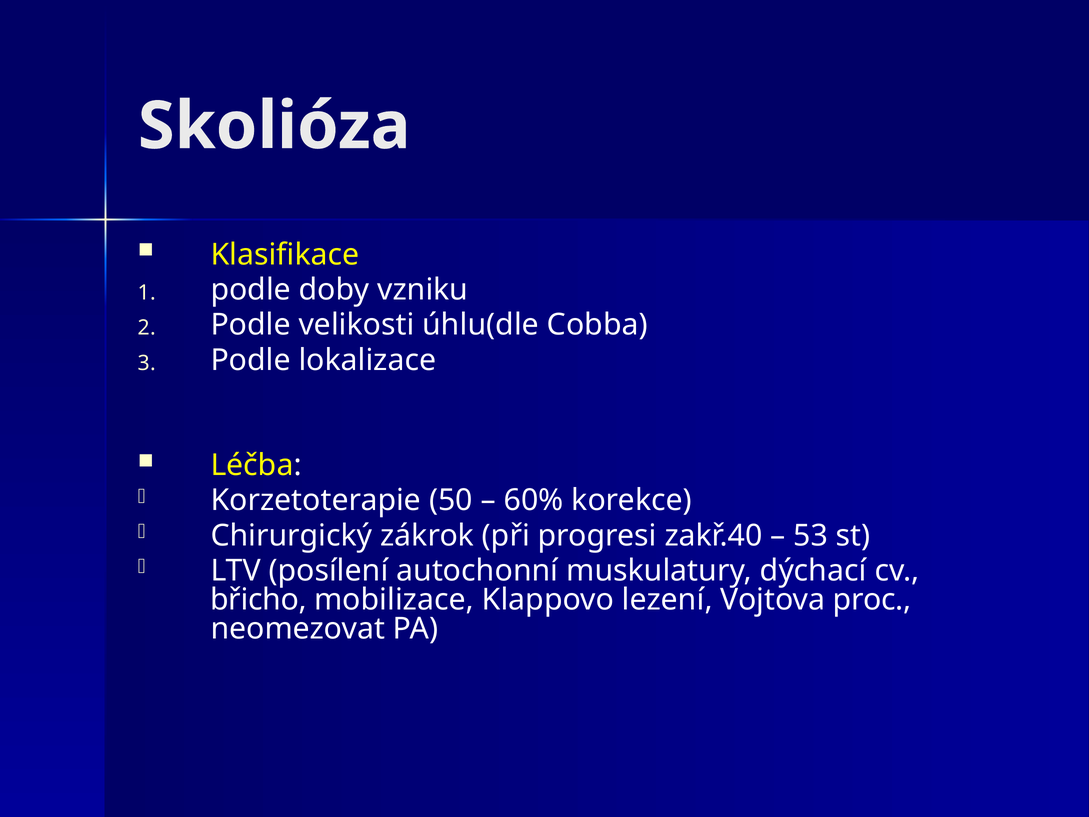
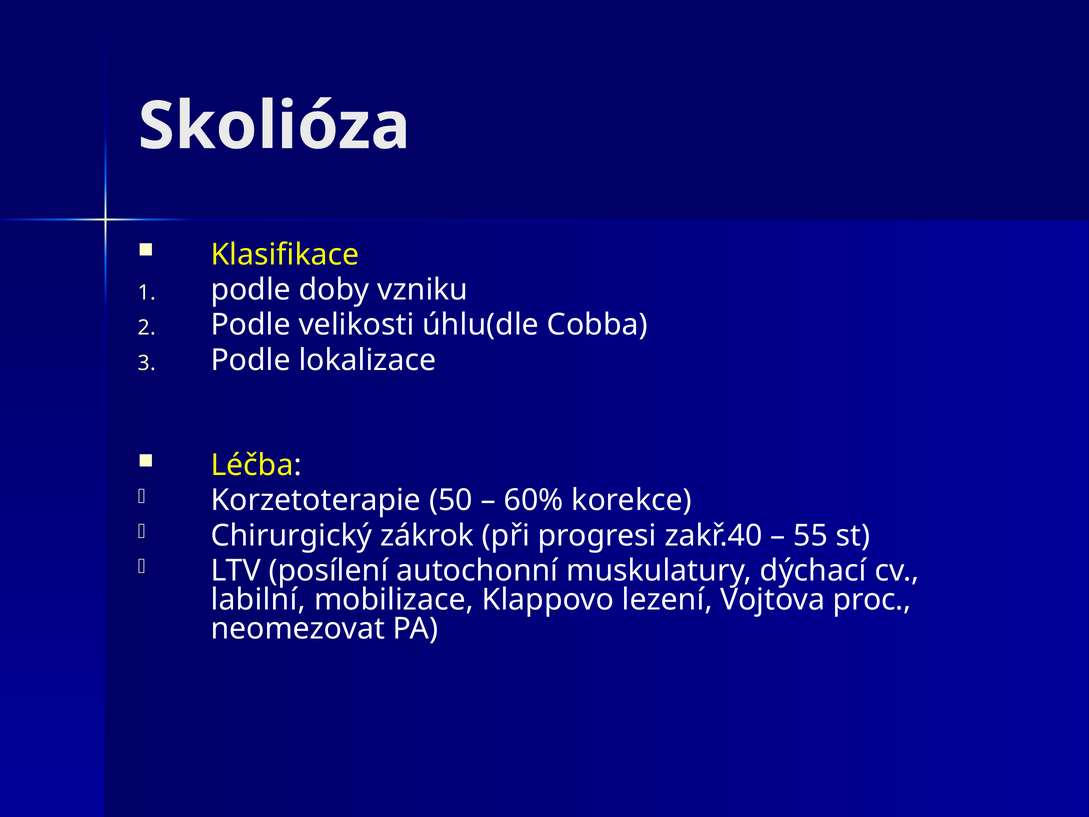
53: 53 -> 55 (811, 535)
břicho: břicho -> labilní (258, 600)
